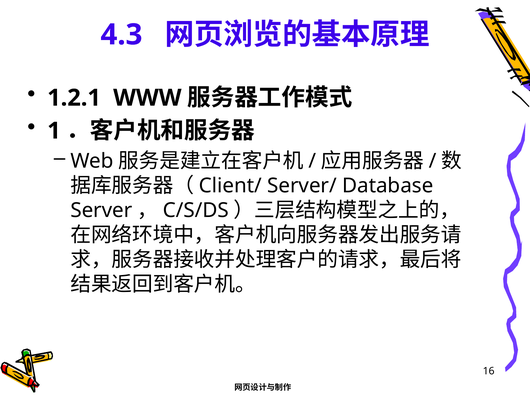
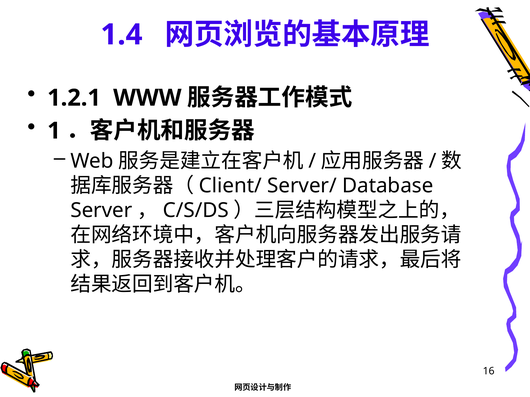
4.3: 4.3 -> 1.4 (121, 35)
